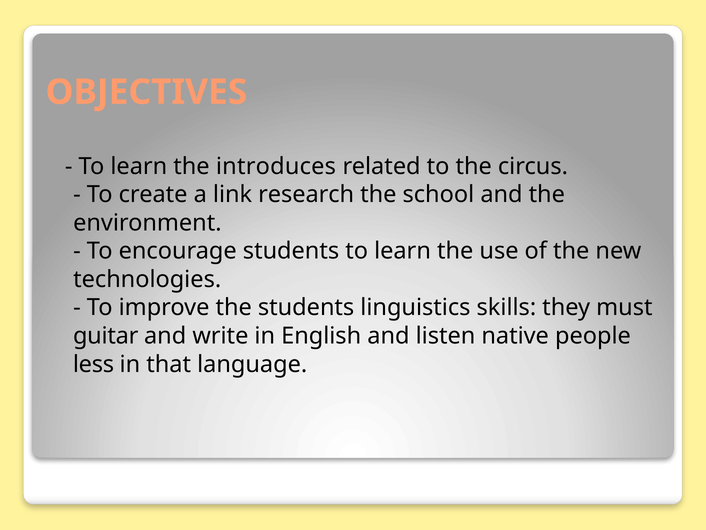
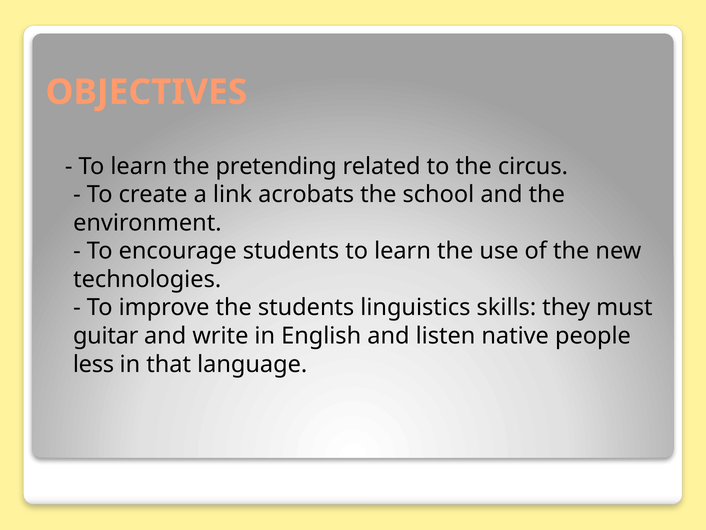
introduces: introduces -> pretending (276, 166)
research: research -> acrobats (306, 194)
